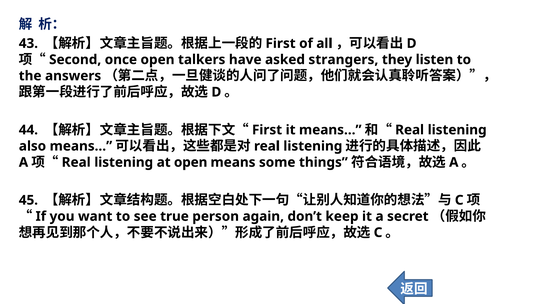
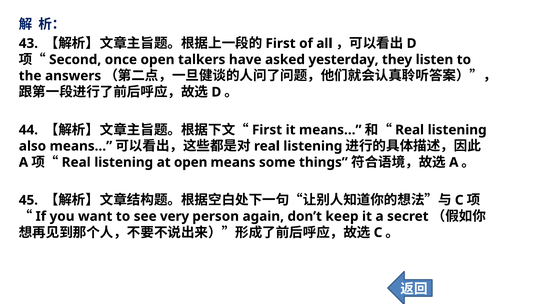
strangers: strangers -> yesterday (343, 60)
true: true -> very (175, 217)
